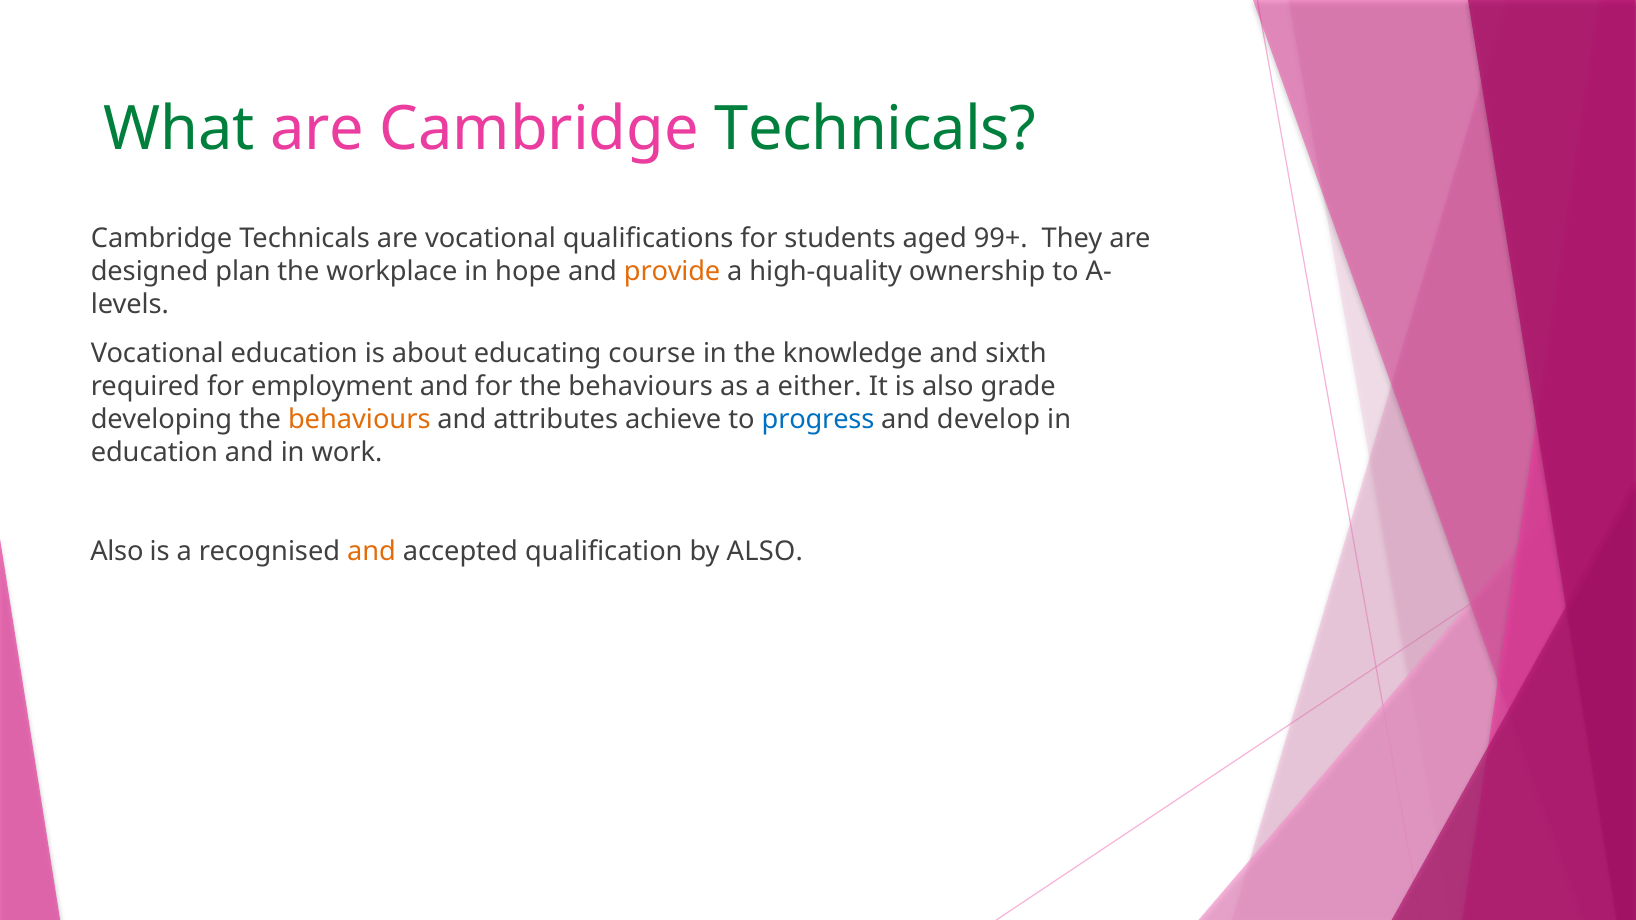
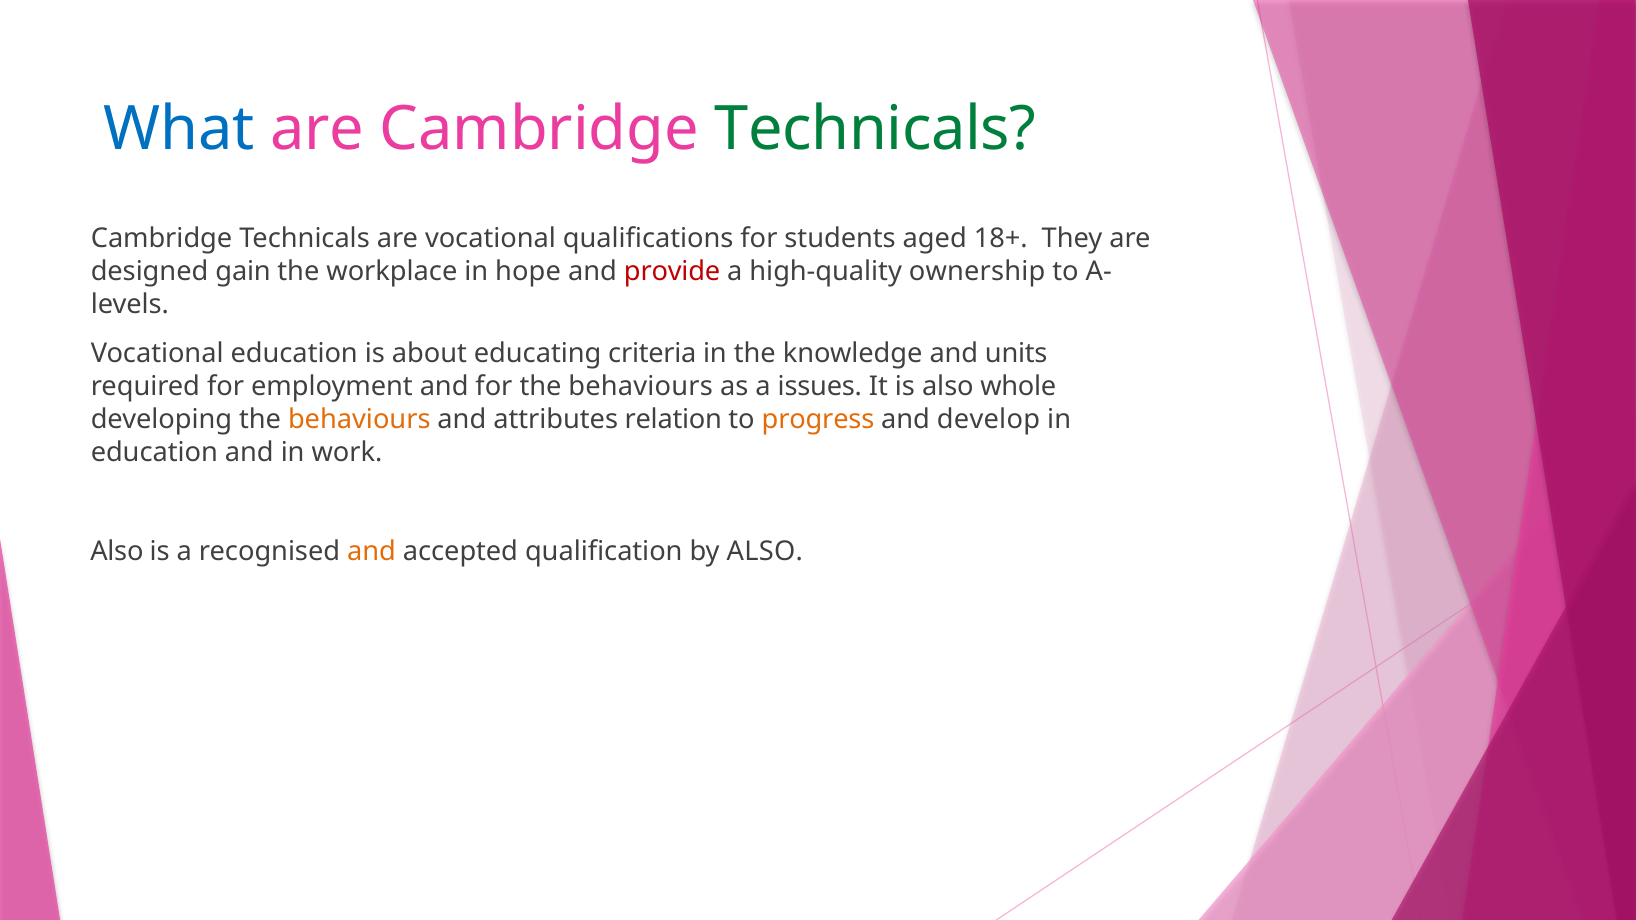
What colour: green -> blue (179, 129)
99+: 99+ -> 18+ (1001, 239)
plan: plan -> gain (243, 272)
provide colour: orange -> red (672, 272)
course: course -> criteria (652, 354)
sixth: sixth -> units (1016, 354)
either: either -> issues (820, 387)
grade: grade -> whole (1018, 387)
achieve: achieve -> relation (673, 419)
progress colour: blue -> orange (818, 419)
